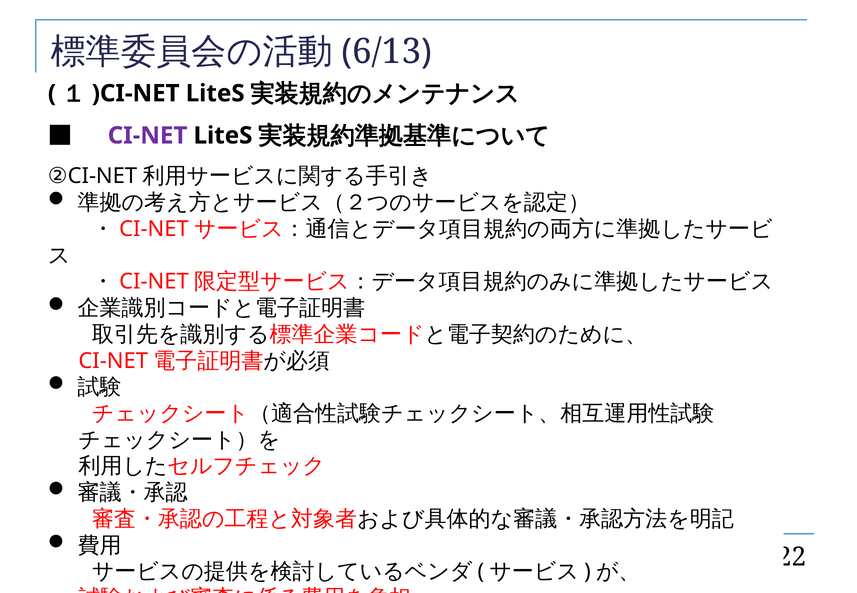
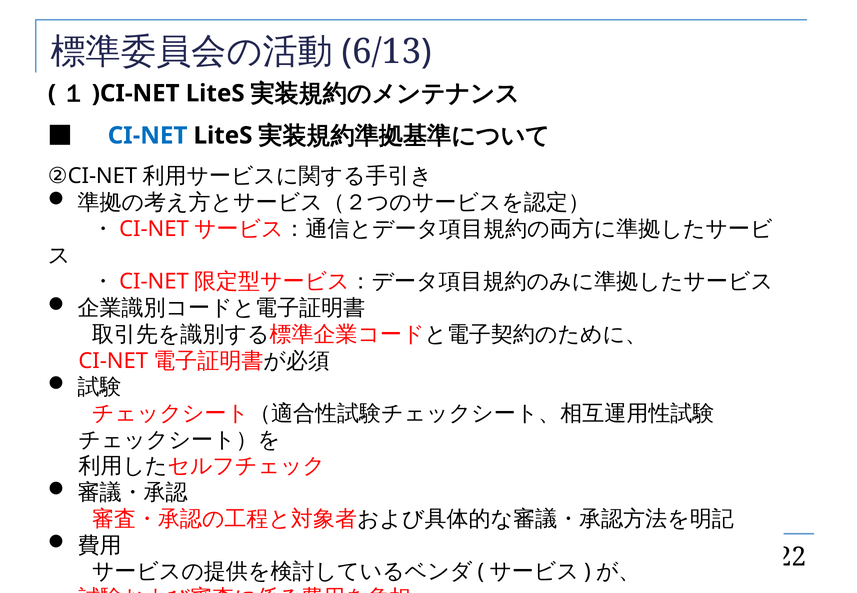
CI-NET colour: purple -> blue (148, 136)
